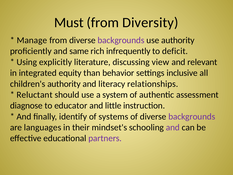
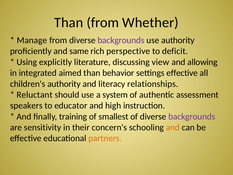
Must: Must -> Than (69, 23)
Diversity: Diversity -> Whether (150, 23)
infrequently: infrequently -> perspective (128, 51)
relevant: relevant -> allowing (202, 62)
equity: equity -> aimed (70, 73)
settings inclusive: inclusive -> effective (182, 73)
diagnose: diagnose -> speakers (26, 105)
little: little -> high (113, 105)
identify: identify -> training (73, 116)
systems: systems -> smallest (113, 116)
languages: languages -> sensitivity (43, 127)
mindset's: mindset's -> concern's (109, 127)
and colour: purple -> orange (173, 127)
partners colour: purple -> orange (105, 138)
